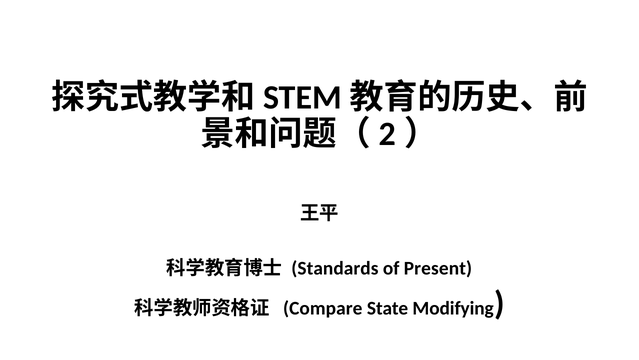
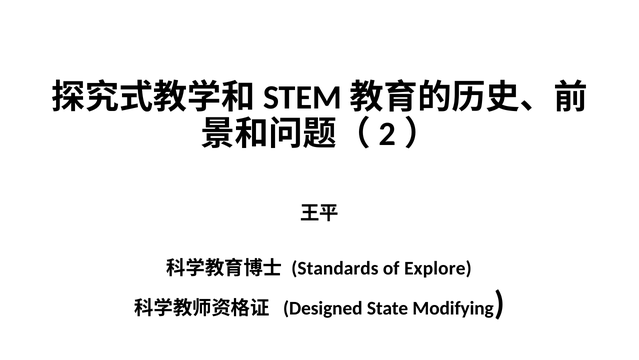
Present: Present -> Explore (438, 268)
Compare: Compare -> Designed (323, 308)
